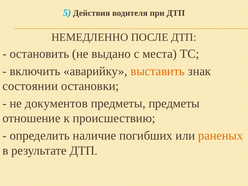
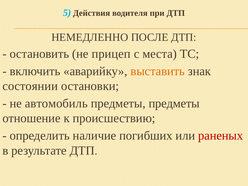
выдано: выдано -> прицеп (111, 54)
документов: документов -> автомобиль (56, 103)
раненых colour: orange -> red (221, 136)
